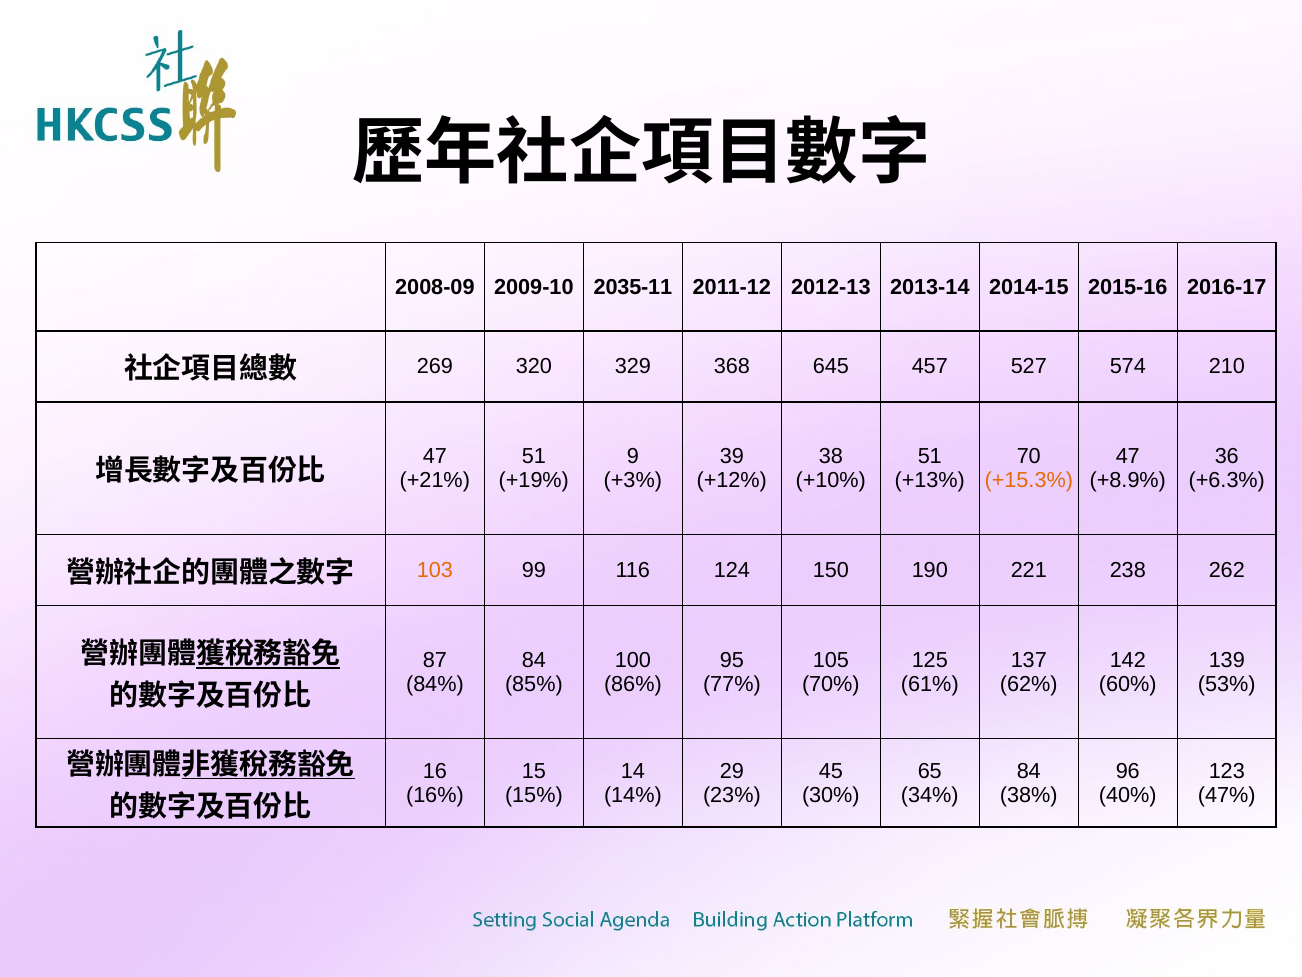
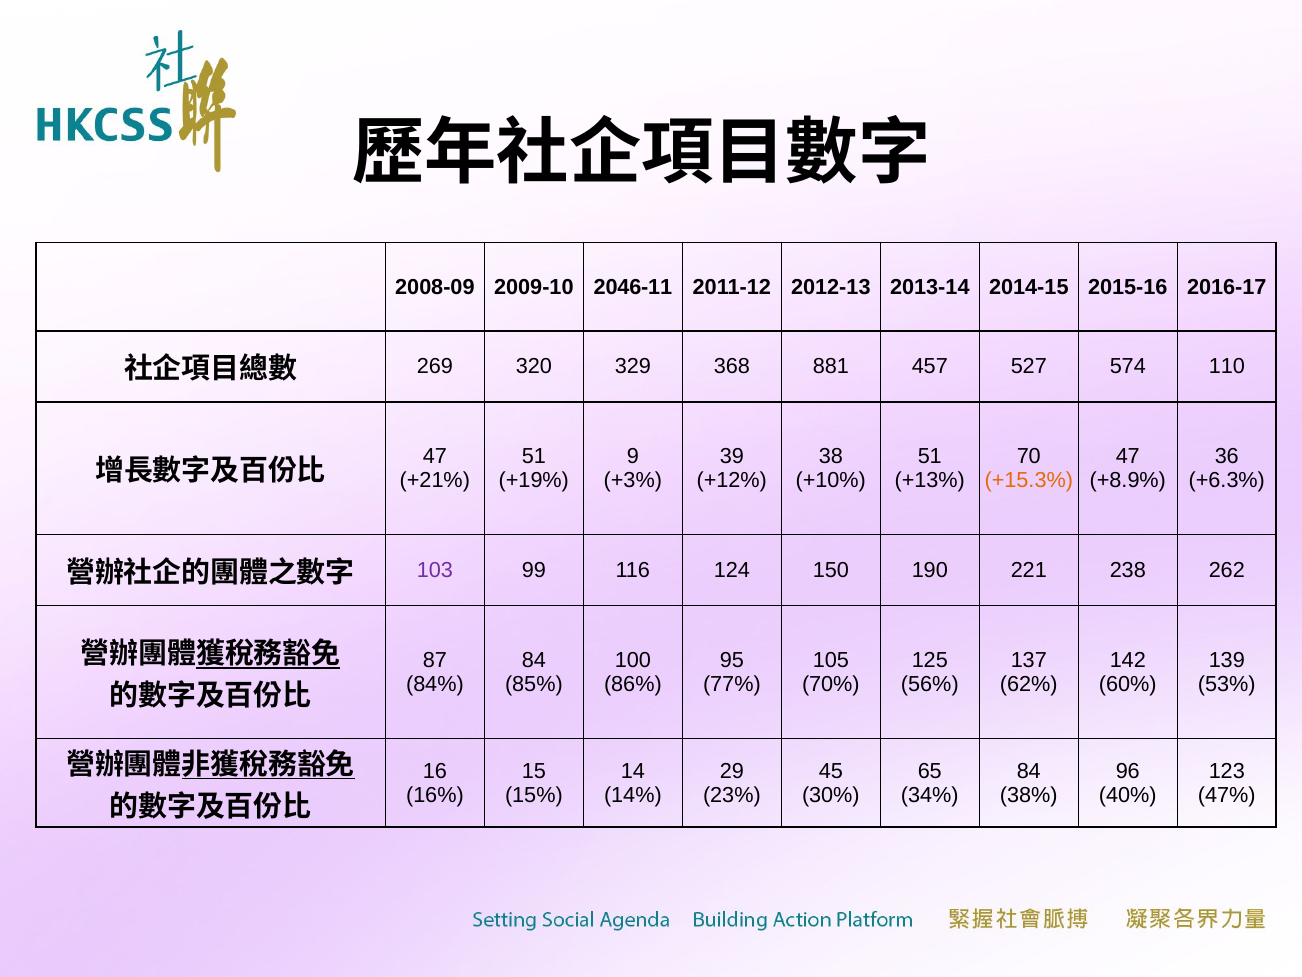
2035-11: 2035-11 -> 2046-11 (633, 287)
645: 645 -> 881 (831, 367)
210: 210 -> 110 (1227, 367)
103 colour: orange -> purple (435, 570)
61%: 61% -> 56% (930, 684)
